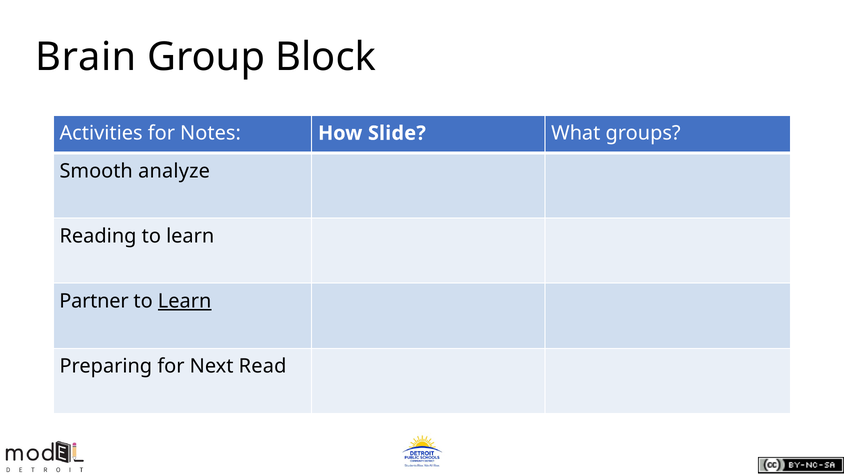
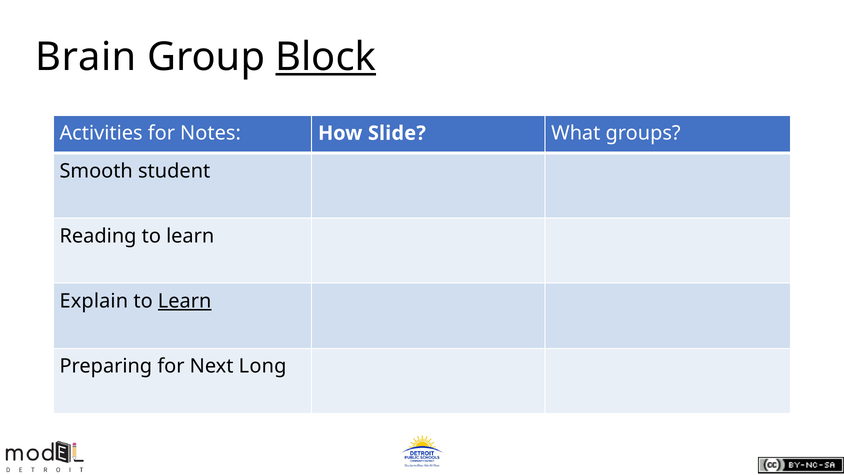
Block underline: none -> present (326, 57)
analyze: analyze -> student (174, 171)
Partner: Partner -> Explain (94, 301)
Read: Read -> Long (263, 366)
